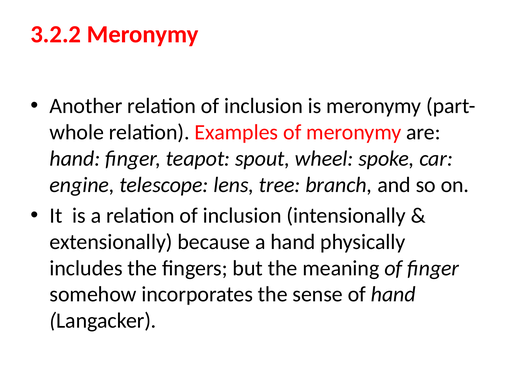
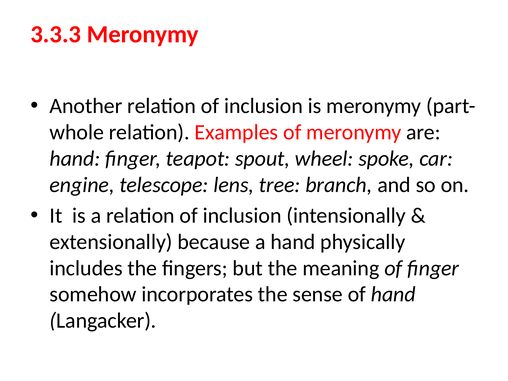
3.2.2: 3.2.2 -> 3.3.3 (56, 34)
